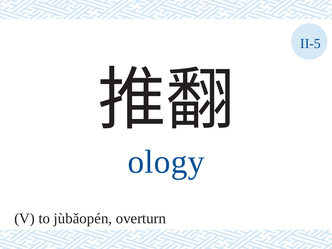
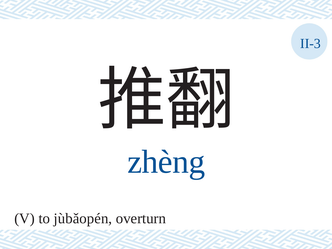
II-5: II-5 -> II-3 (311, 43)
ology: ology -> zhèng (166, 162)
